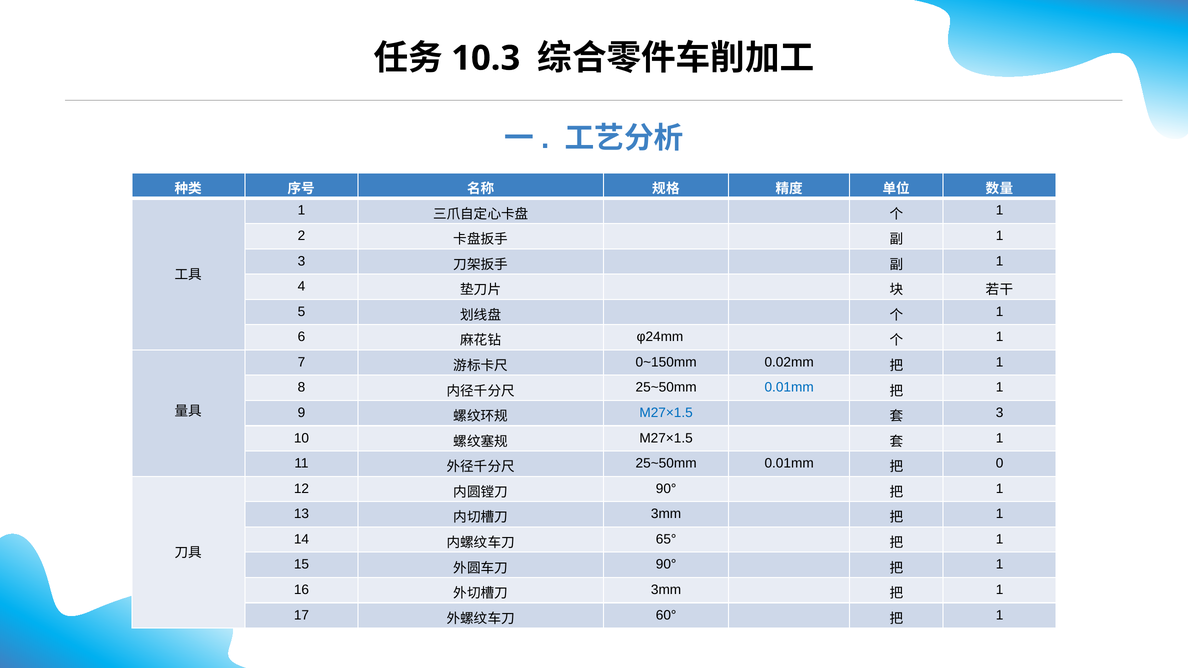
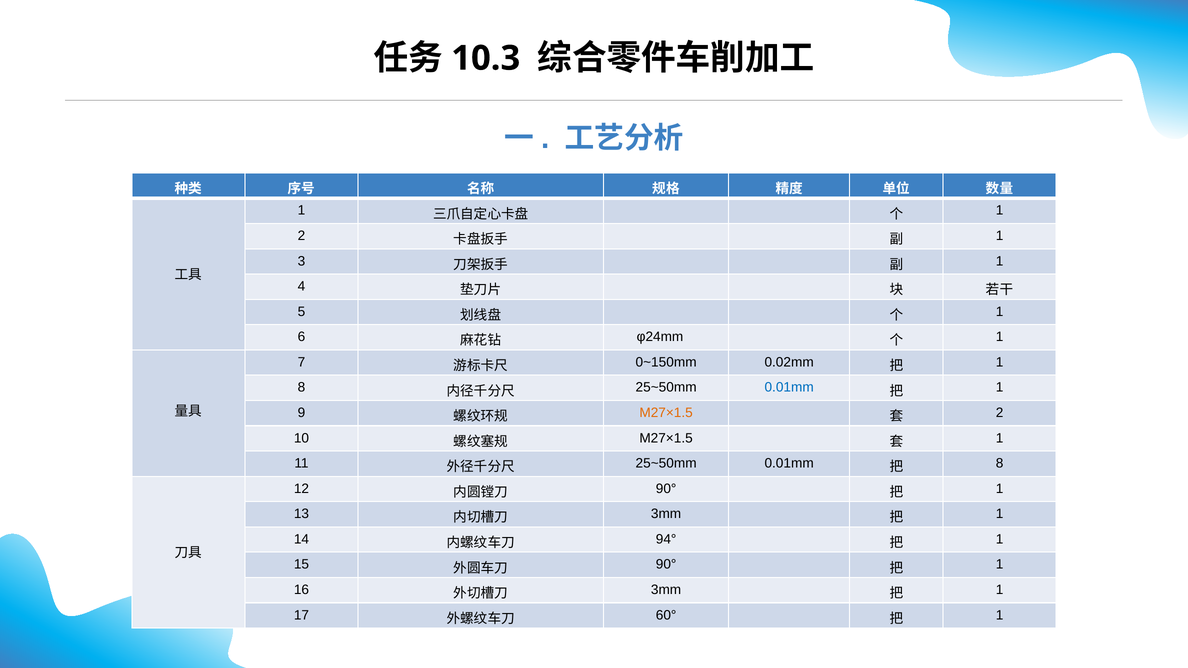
M27×1.5 colour: blue -> orange (666, 413)
3: 3 -> 2 (1000, 413)
0: 0 -> 8 (1000, 463)
65°: 65° -> 94° (666, 539)
